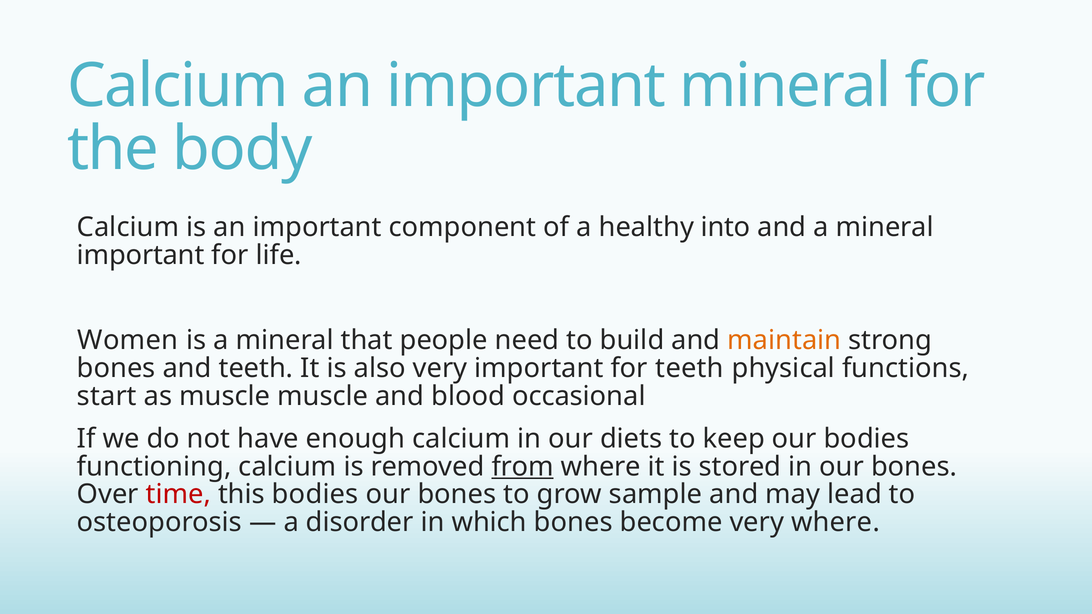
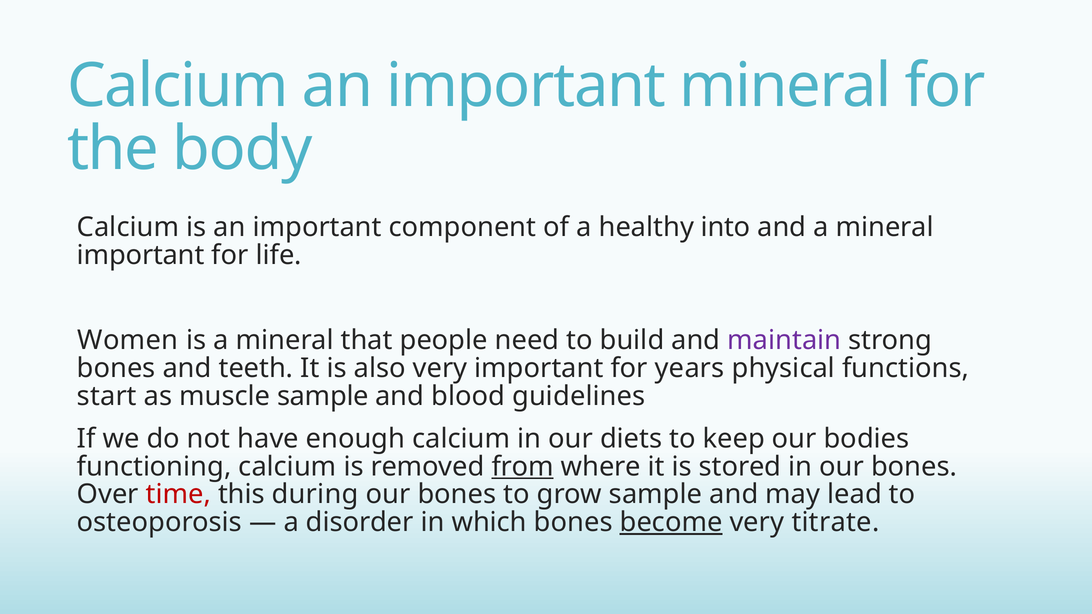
maintain colour: orange -> purple (784, 340)
for teeth: teeth -> years (690, 368)
muscle muscle: muscle -> sample (323, 396)
occasional: occasional -> guidelines (579, 396)
this bodies: bodies -> during (315, 495)
become underline: none -> present (671, 522)
very where: where -> titrate (835, 522)
